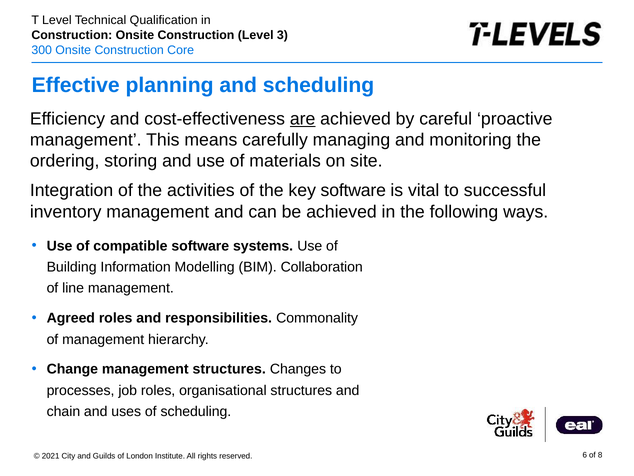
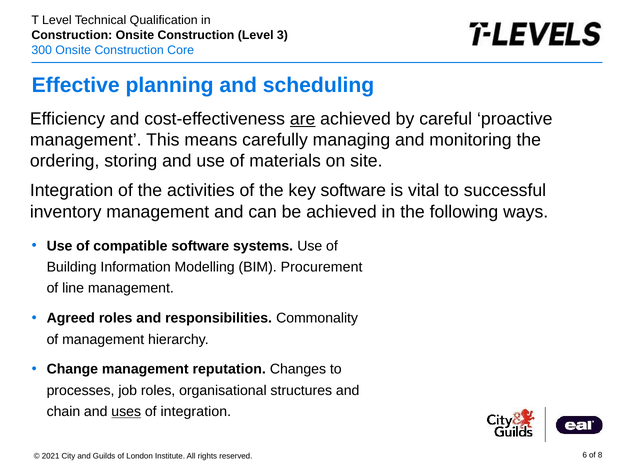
Collaboration: Collaboration -> Procurement (322, 267)
management structures: structures -> reputation (229, 369)
uses underline: none -> present (126, 411)
of scheduling: scheduling -> integration (196, 411)
